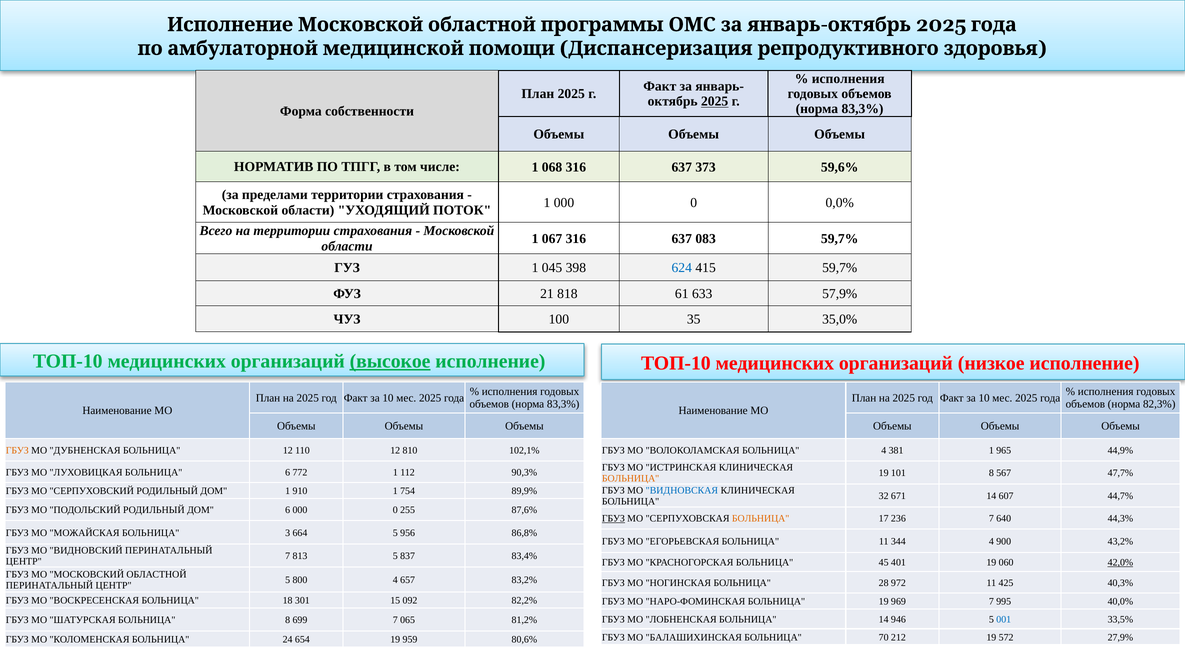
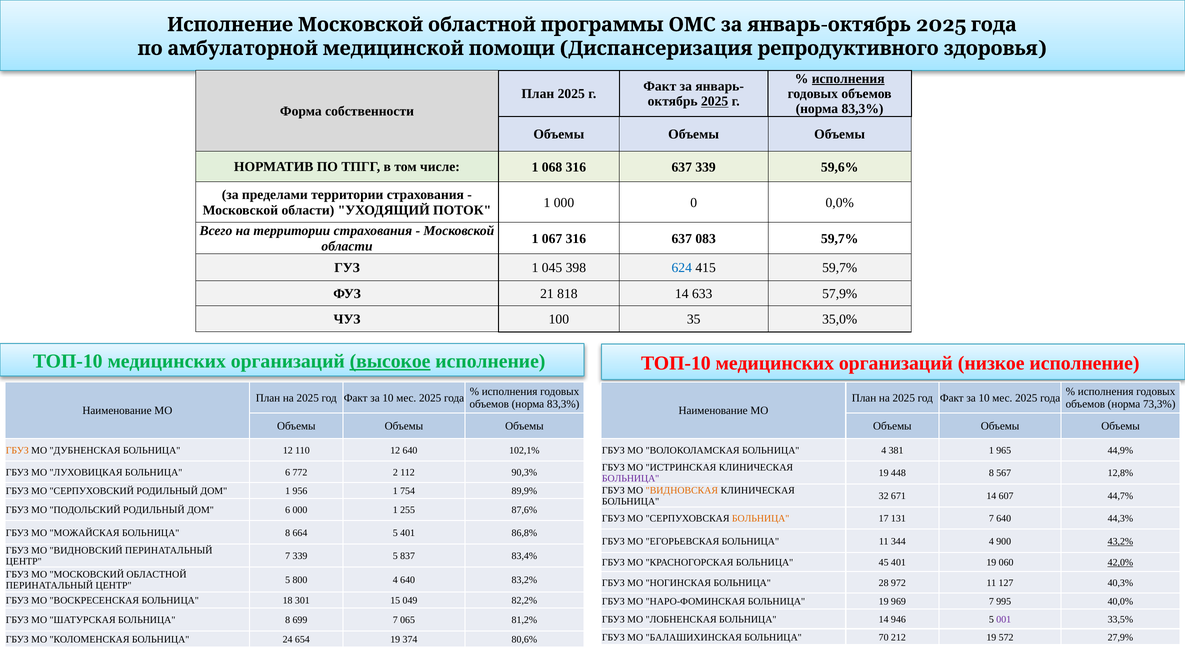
исполнения underline: none -> present (848, 79)
637 373: 373 -> 339 (706, 167)
818 61: 61 -> 14 (682, 294)
82,3%: 82,3% -> 73,3% (1159, 404)
12 810: 810 -> 640 (410, 450)
772 1: 1 -> 2 (395, 472)
101: 101 -> 448 (898, 473)
47,7%: 47,7% -> 12,8% (1120, 473)
БОЛЬНИЦА colour: orange -> purple (631, 478)
ВИДНОВСКАЯ colour: blue -> orange (682, 490)
910: 910 -> 956 (300, 491)
6 000 0: 0 -> 1 (395, 510)
ГБУЗ underline: present -> none (613, 518)
236: 236 -> 131 (898, 518)
МОЖАЙСКАЯ БОЛЬНИЦА 3: 3 -> 8 (288, 532)
5 956: 956 -> 401 (408, 532)
43,2% underline: none -> present (1120, 541)
7 813: 813 -> 339 (300, 556)
4 657: 657 -> 640 (408, 580)
425: 425 -> 127 (1006, 582)
092: 092 -> 049 (410, 600)
001 colour: blue -> purple (1004, 619)
959: 959 -> 374 (410, 639)
